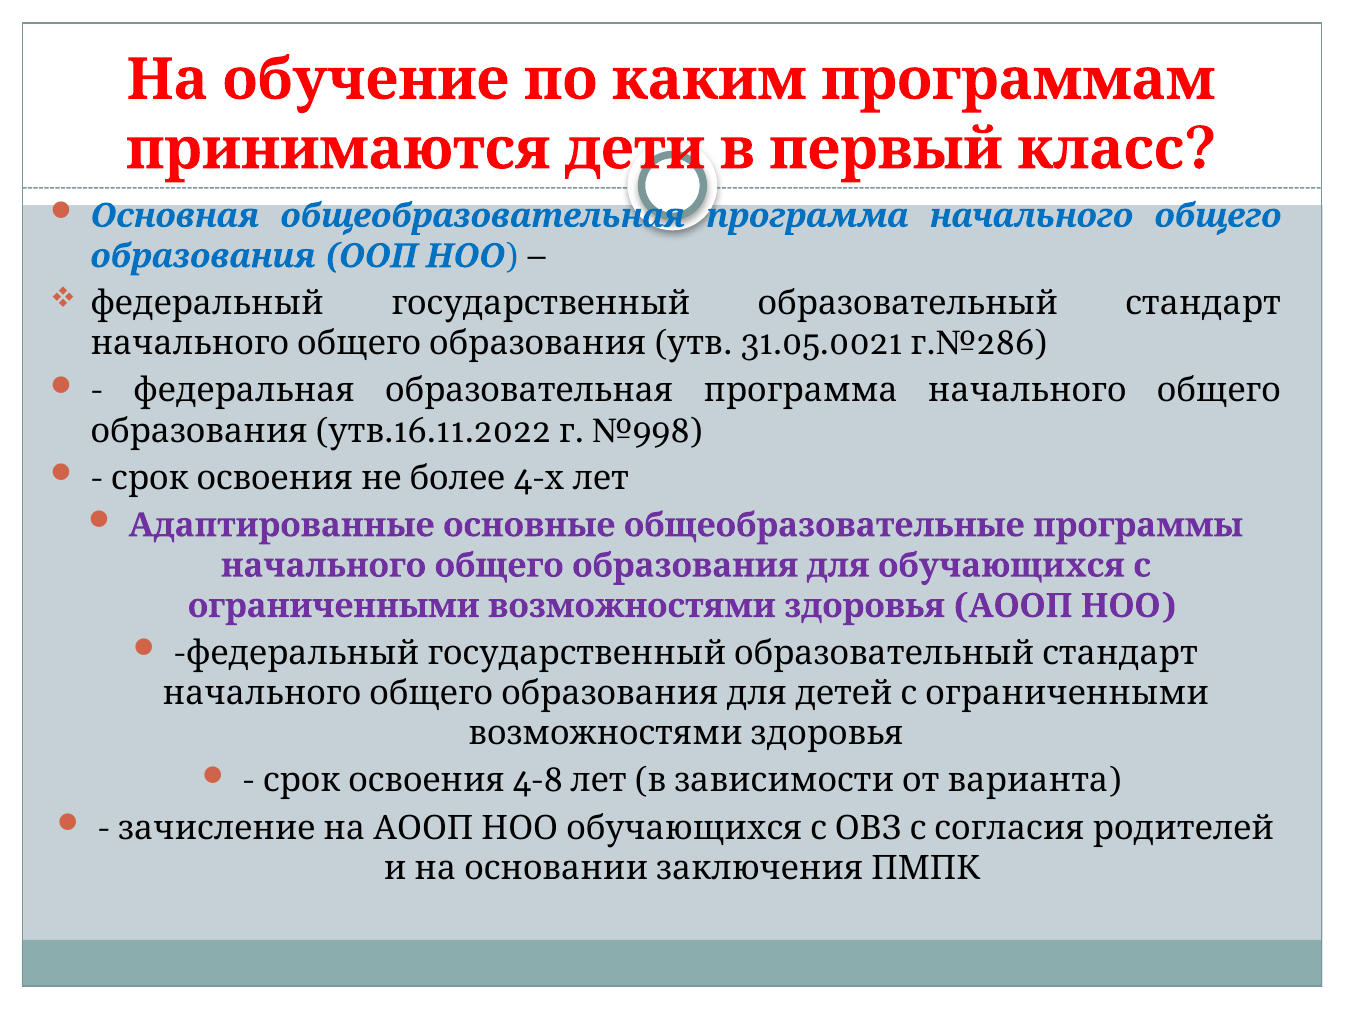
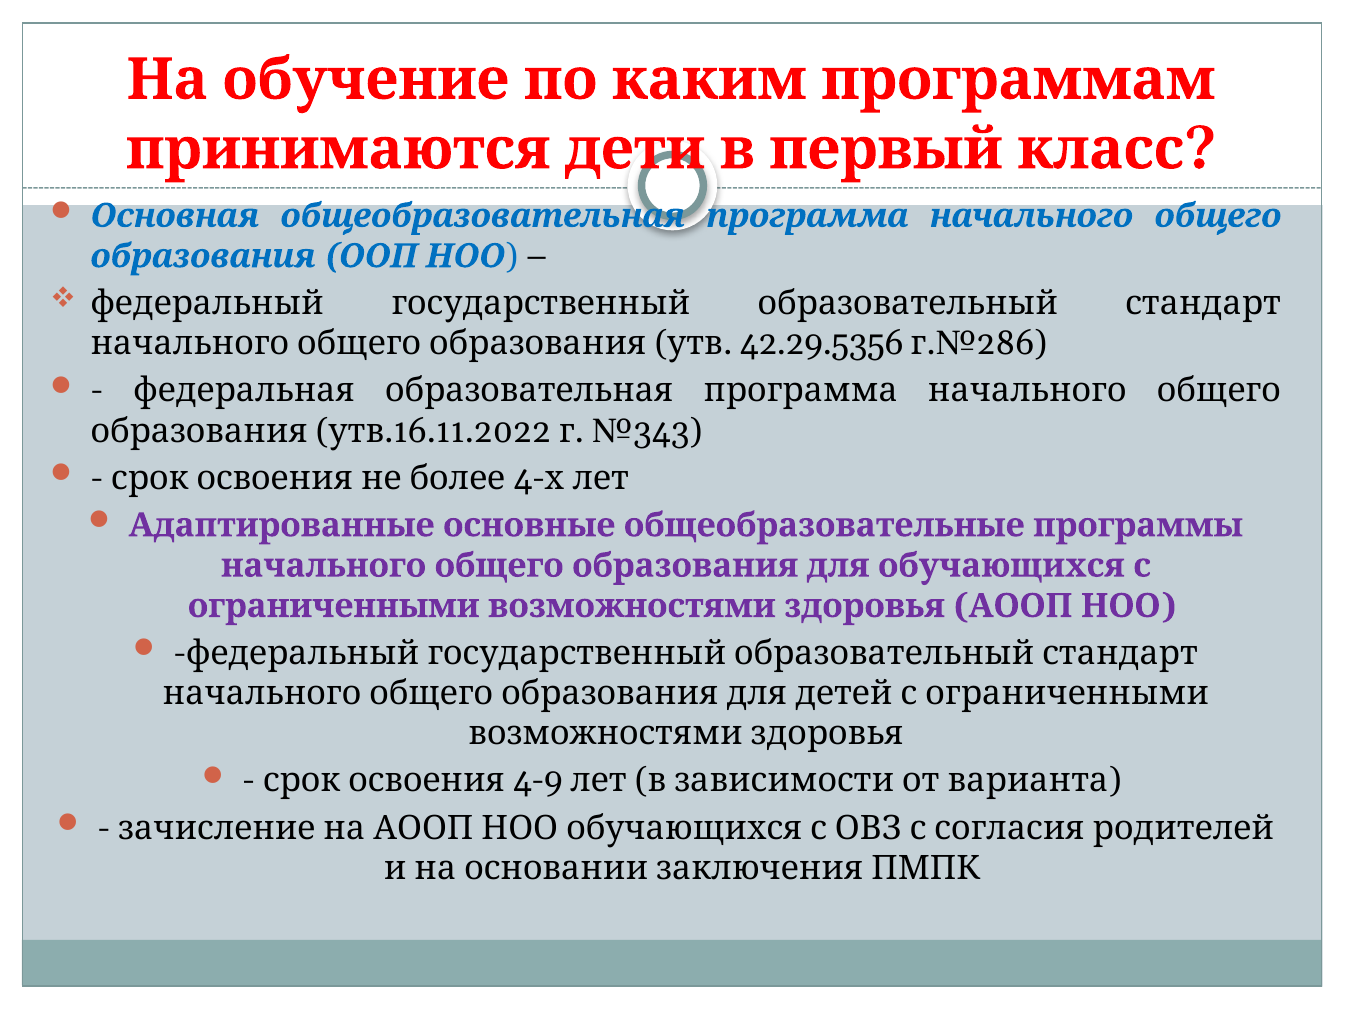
31.05.0021: 31.05.0021 -> 42.29.5356 (822, 344)
№998: №998 -> №343 (647, 431)
4-8: 4-8 -> 4-9 (538, 781)
